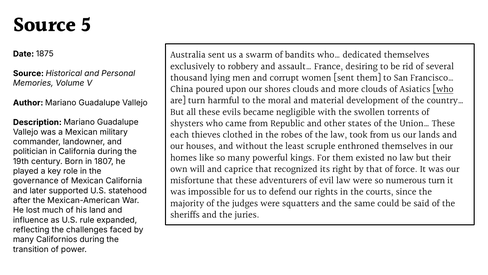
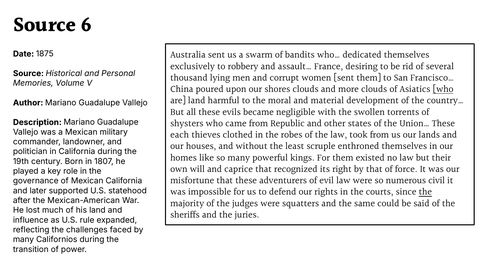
5: 5 -> 6 (86, 25)
are turn: turn -> land (197, 101)
numerous turn: turn -> civil (437, 180)
the underline: none -> present (425, 192)
